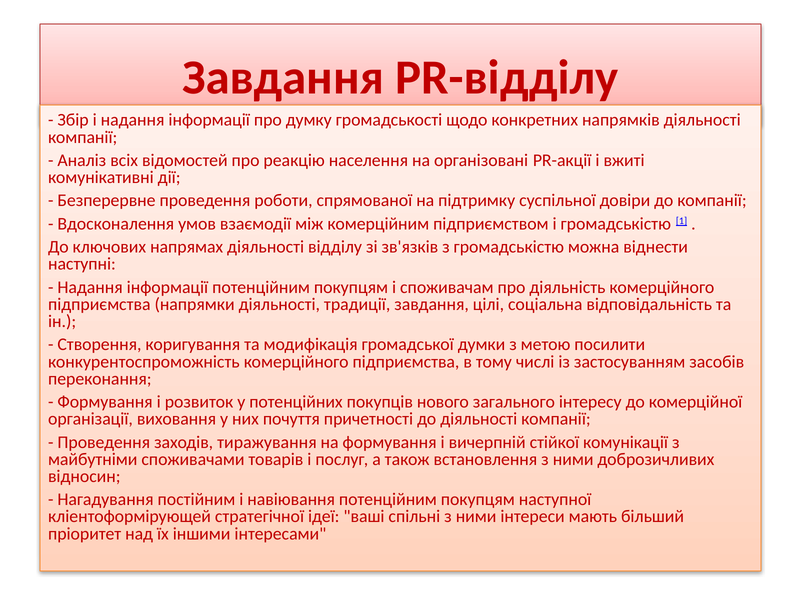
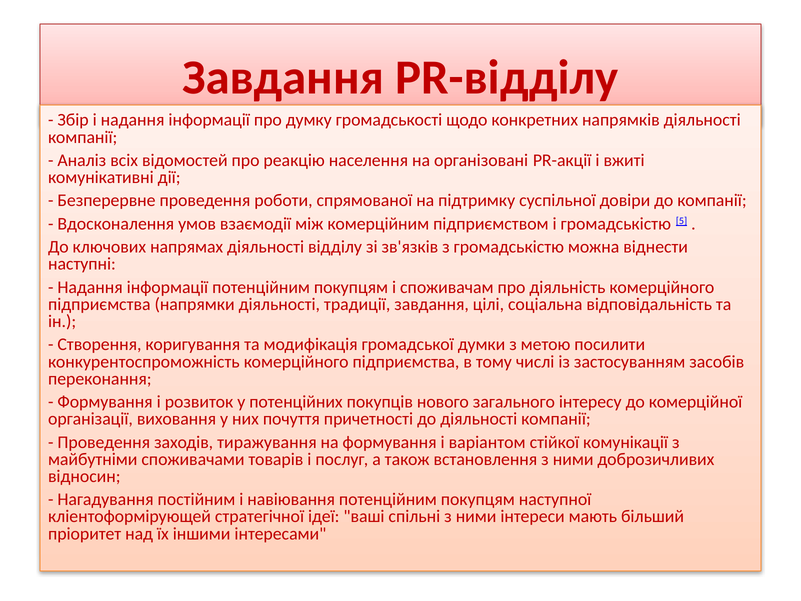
1: 1 -> 5 (682, 221)
вичерпній: вичерпній -> варіантом (487, 442)
